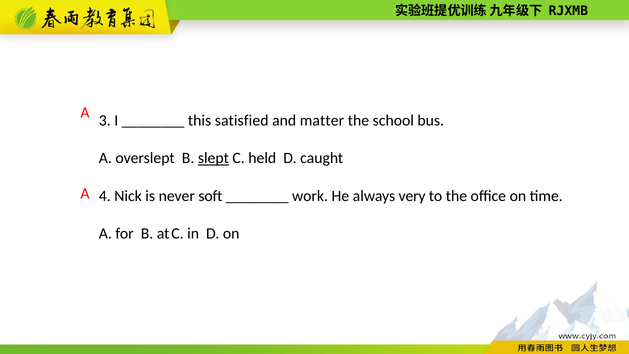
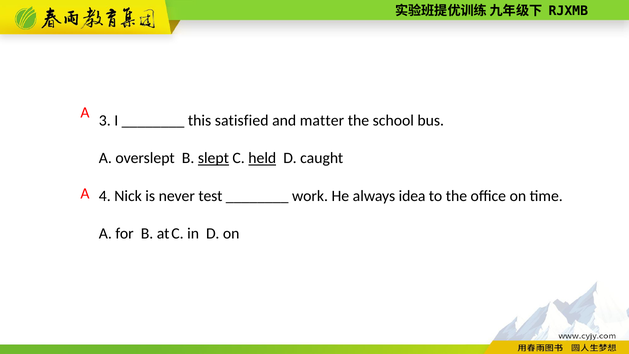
held underline: none -> present (262, 158)
soft: soft -> test (210, 196)
very: very -> idea (412, 196)
